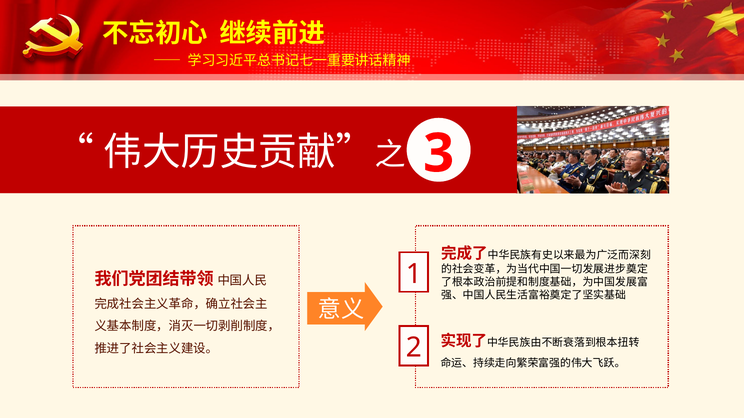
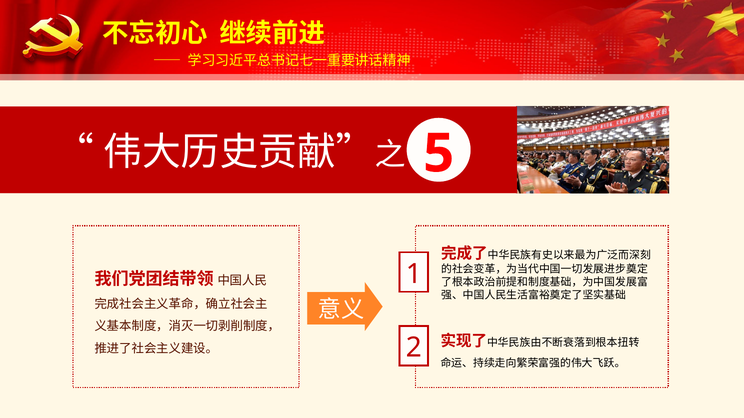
3: 3 -> 5 (439, 154)
